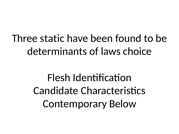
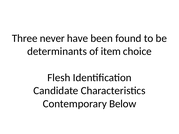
static: static -> never (52, 38)
laws: laws -> item (111, 51)
